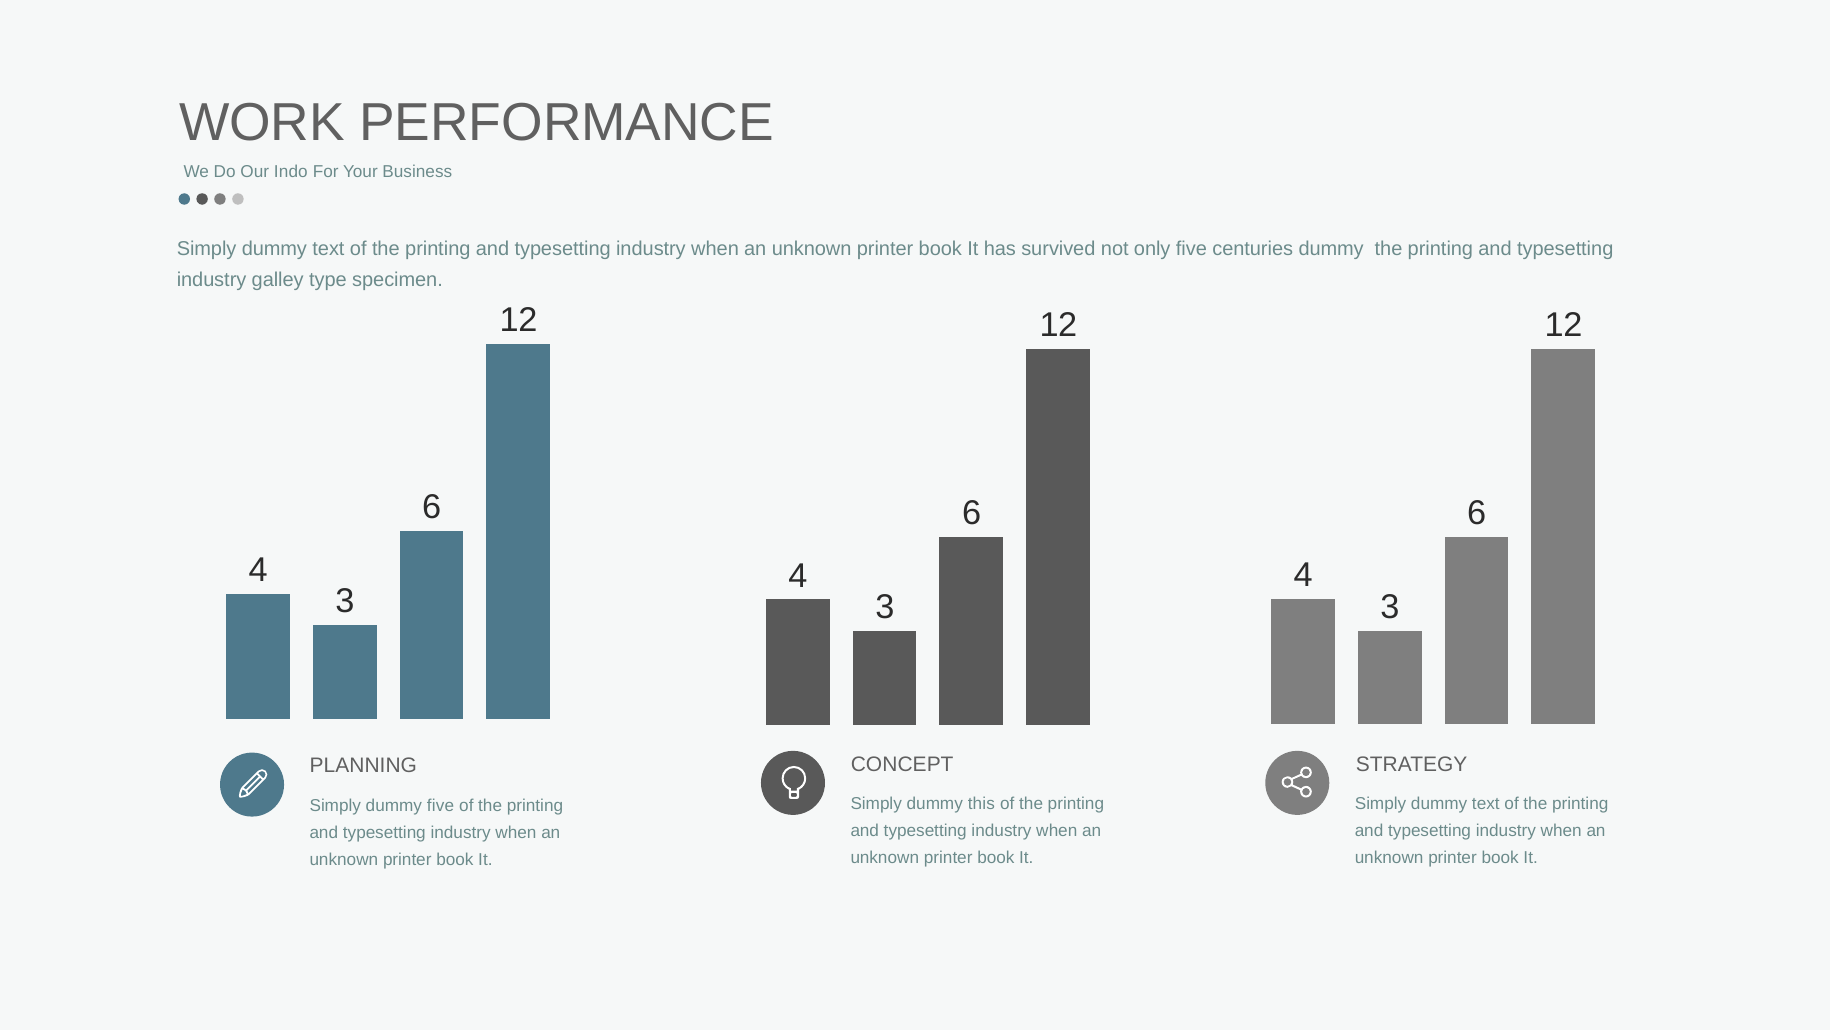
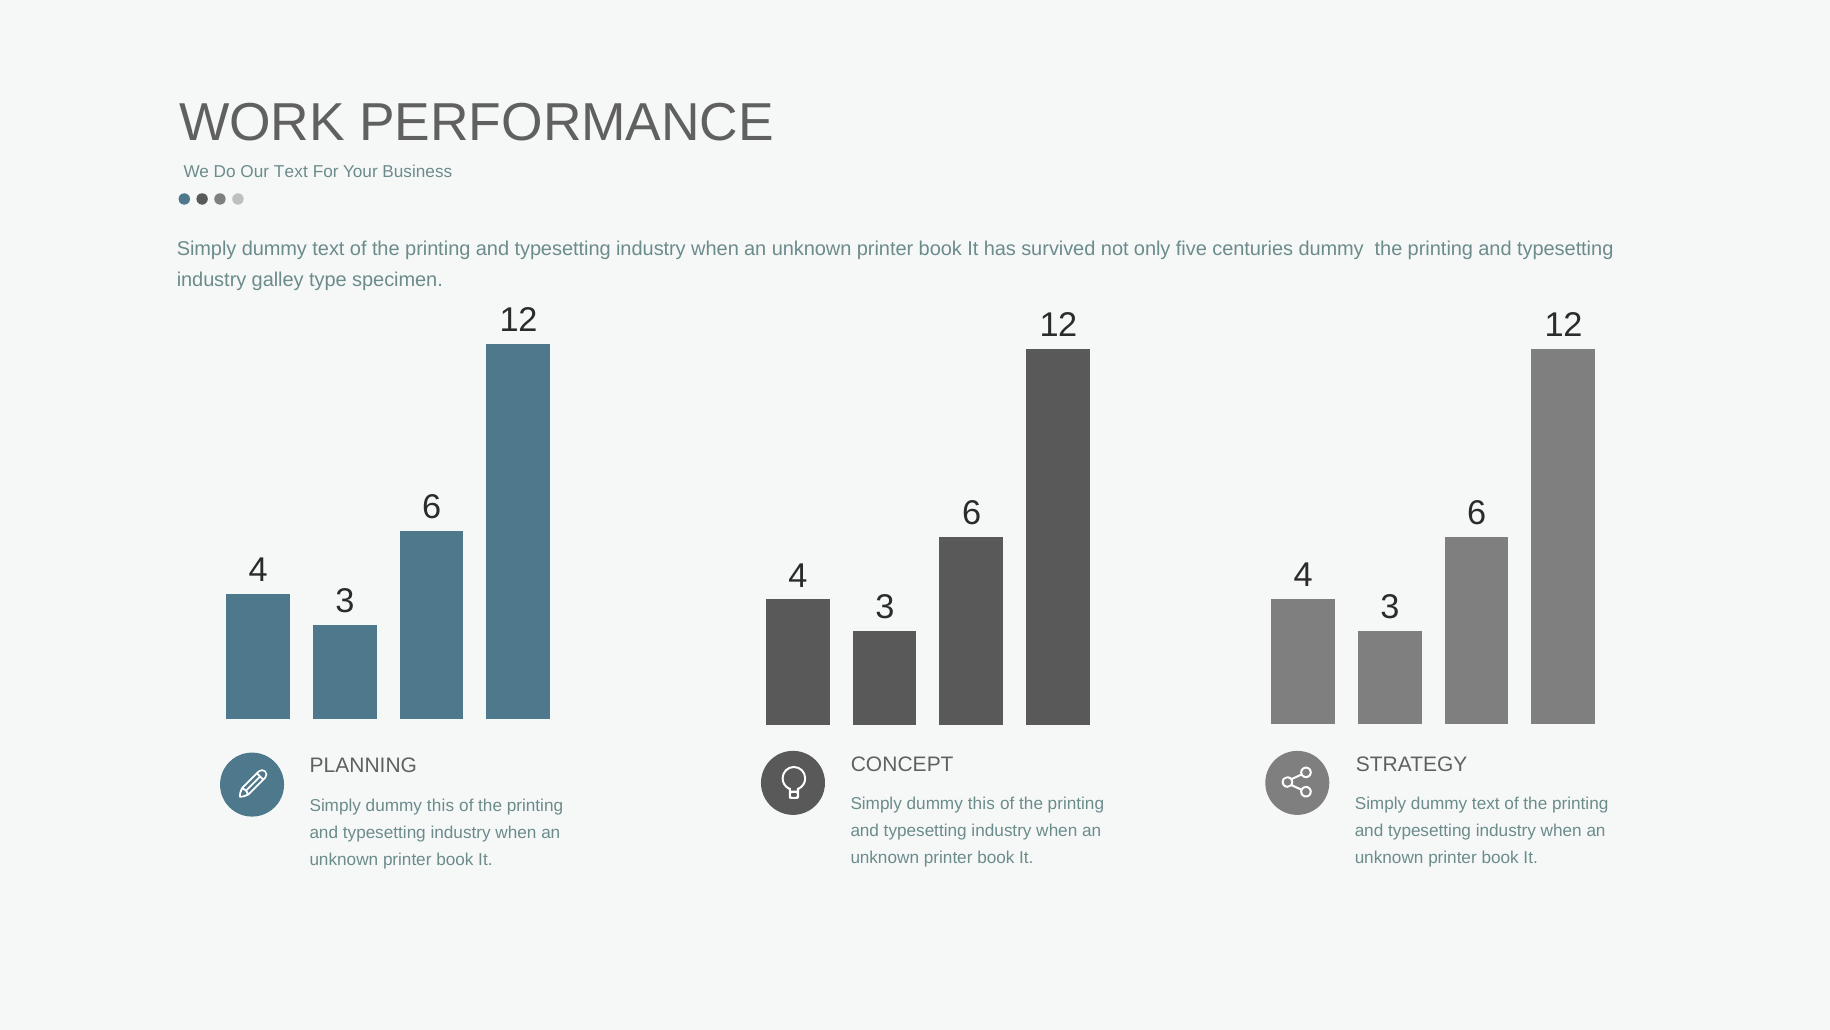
Our Indo: Indo -> Text (291, 172)
five: five -> this (440, 805)
